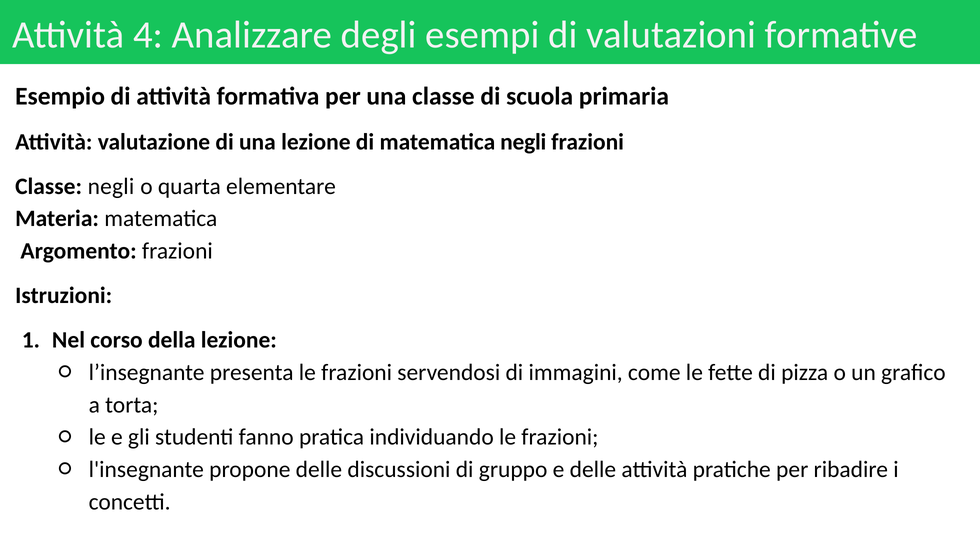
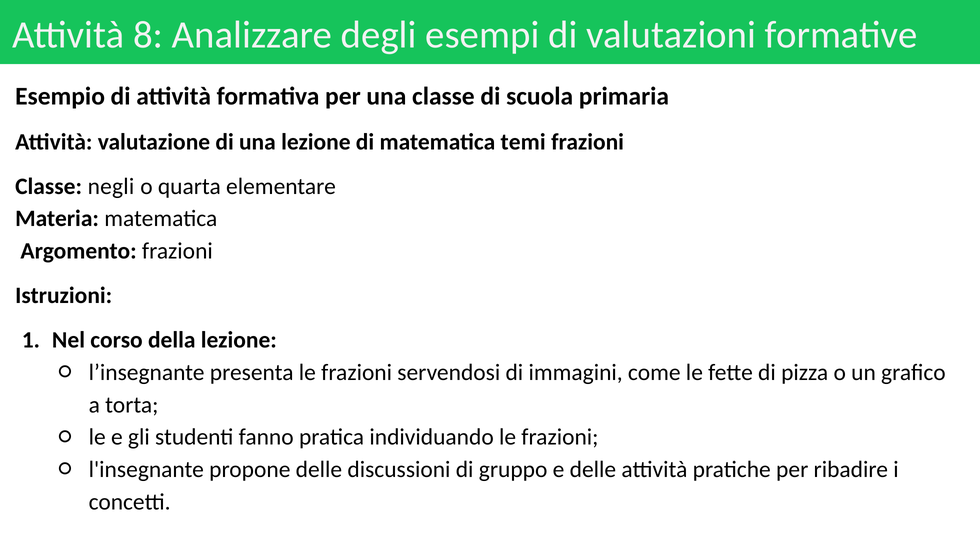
4: 4 -> 8 (148, 35)
matematica negli: negli -> temi (523, 142)
